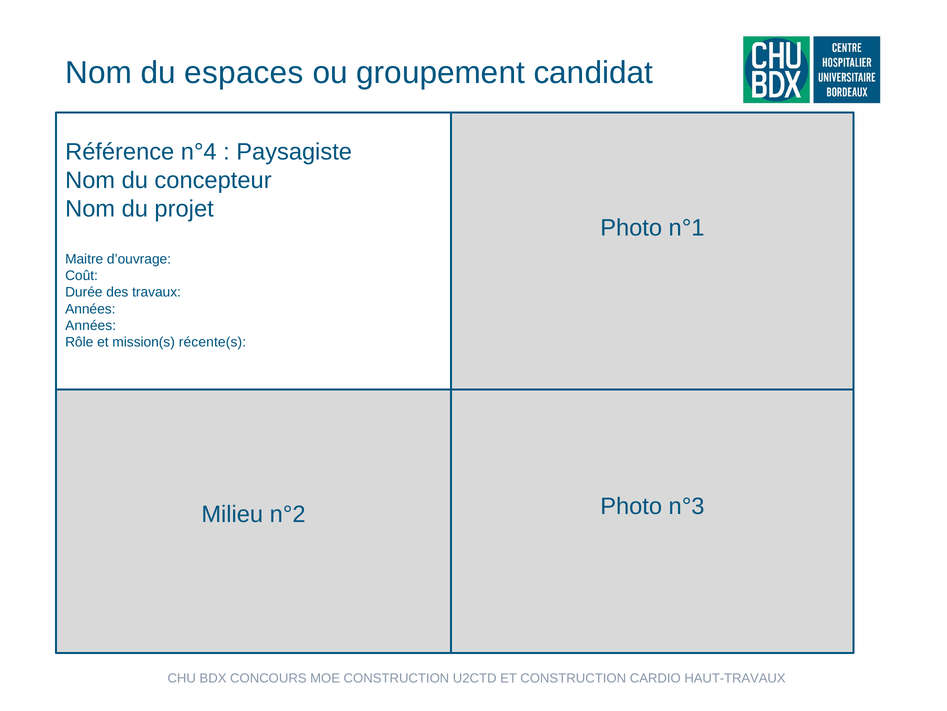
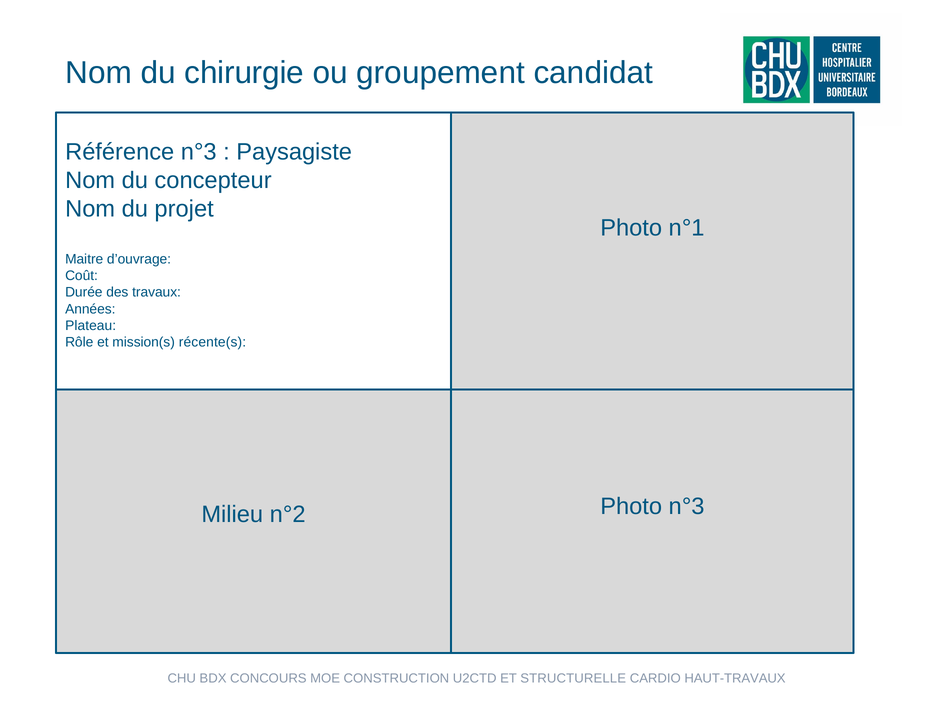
espaces: espaces -> chirurgie (244, 73)
Référence n°4: n°4 -> n°3 (199, 152)
Années: Années -> Plateau (91, 325)
ET CONSTRUCTION: CONSTRUCTION -> STRUCTURELLE (573, 678)
